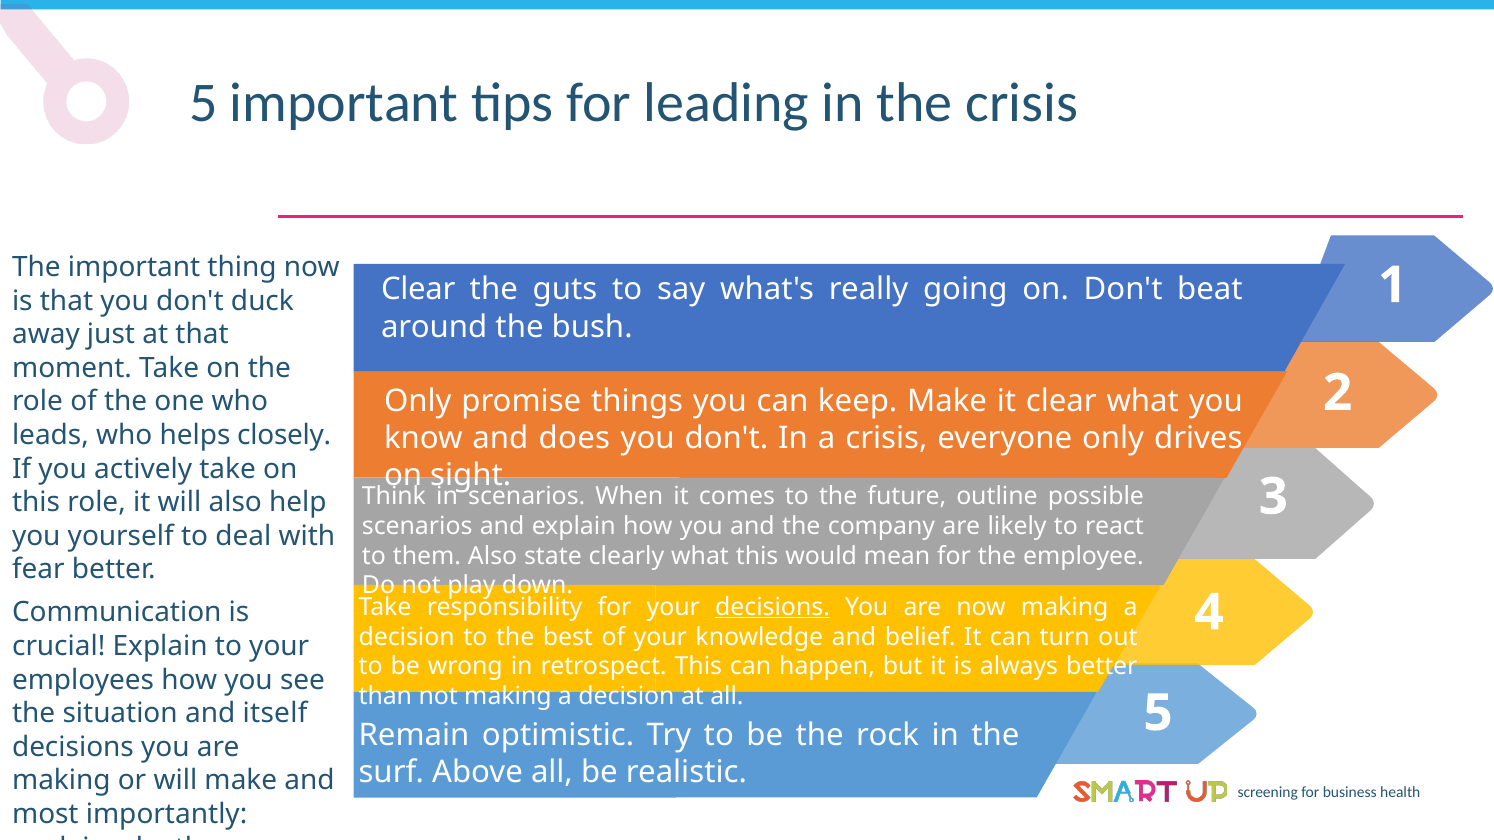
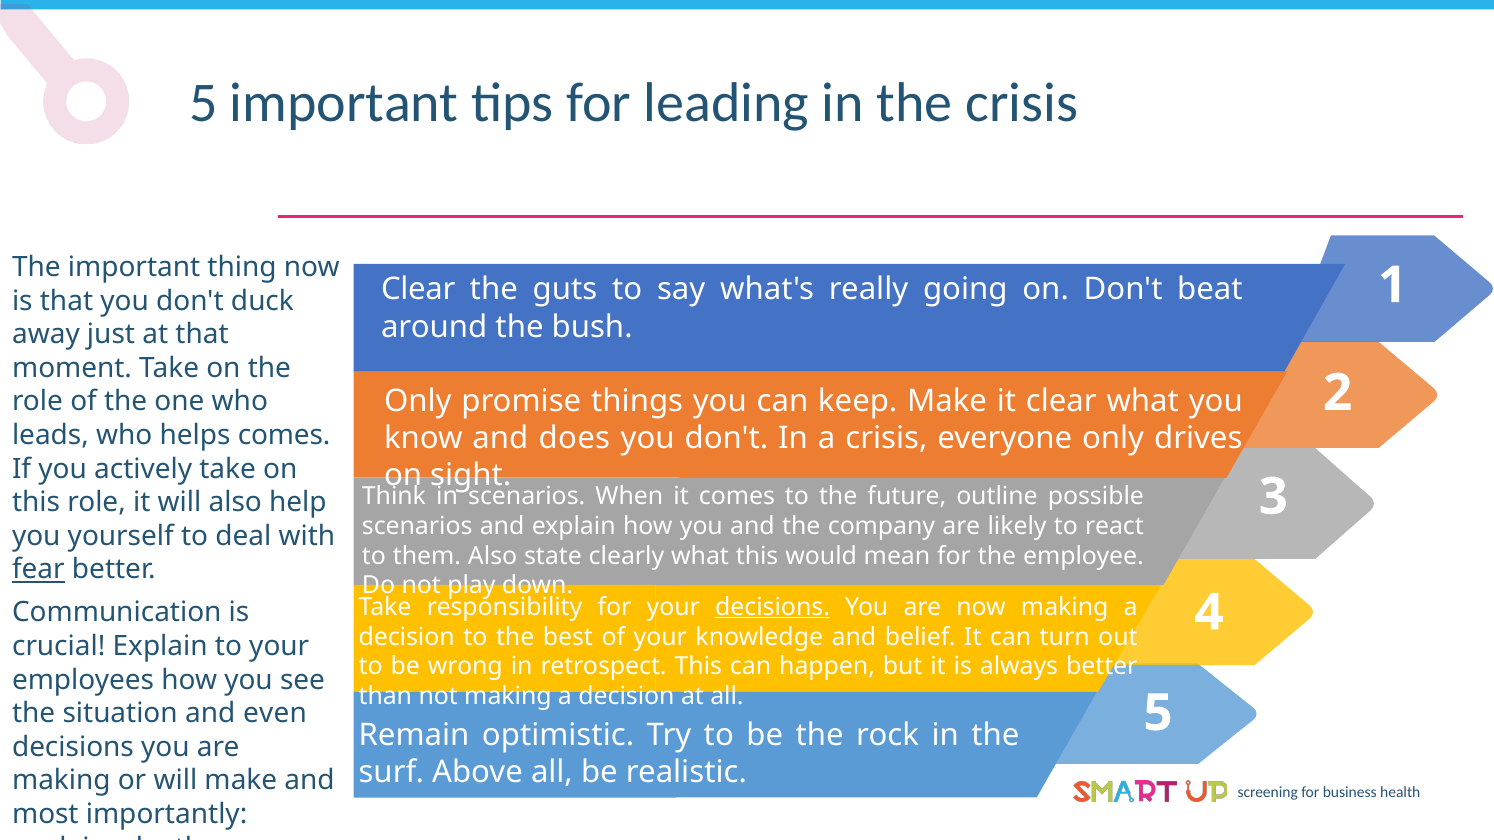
helps closely: closely -> comes (284, 436)
fear underline: none -> present (38, 570)
itself: itself -> even (275, 714)
